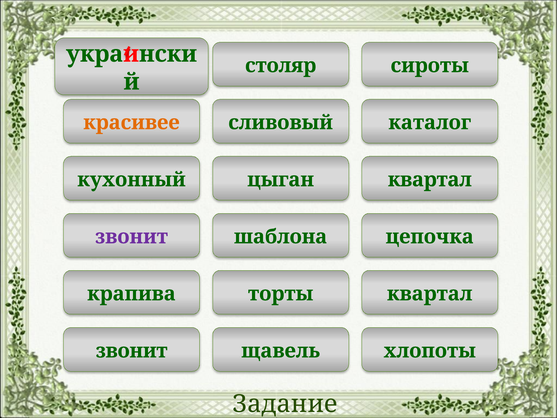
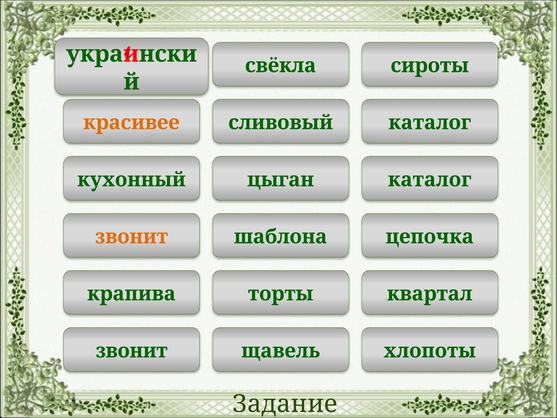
столяр: столяр -> свёкла (281, 65)
цыган квартал: квартал -> каталог (430, 180)
звонит colour: purple -> orange (131, 237)
